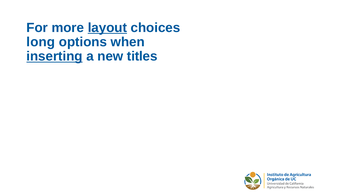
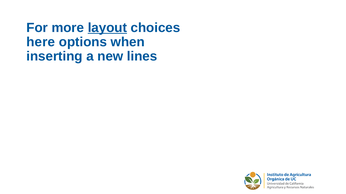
long: long -> here (41, 42)
inserting underline: present -> none (54, 57)
titles: titles -> lines (142, 57)
